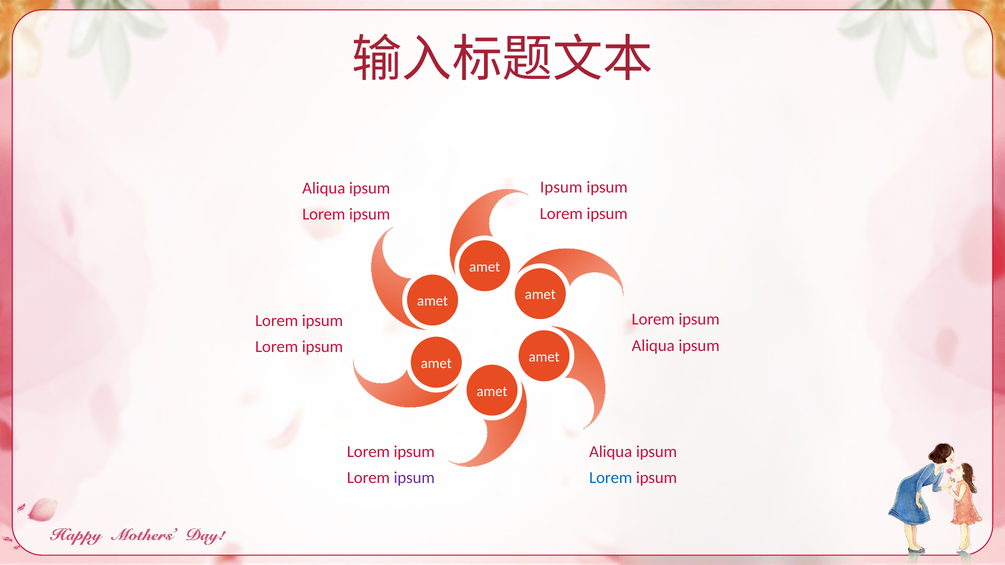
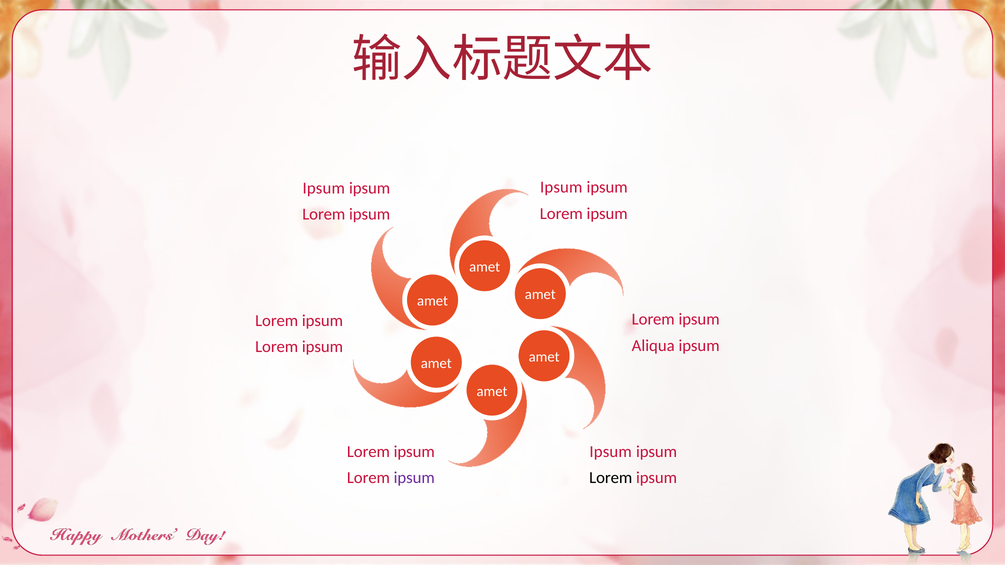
Aliqua: Aliqua -> Ipsum (324, 188)
Aliqua: Aliqua -> Ipsum (611, 452)
Lorem colour: blue -> black (611, 478)
